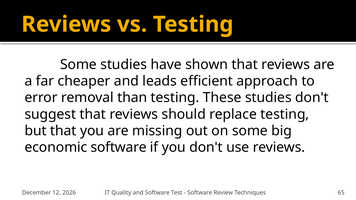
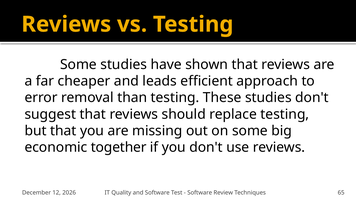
economic software: software -> together (119, 148)
